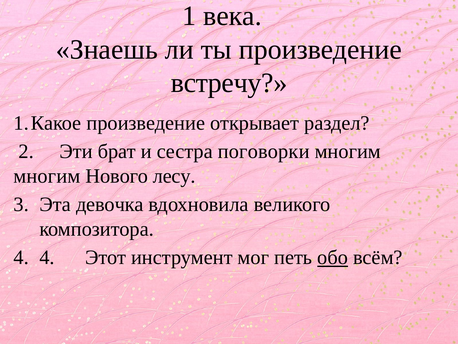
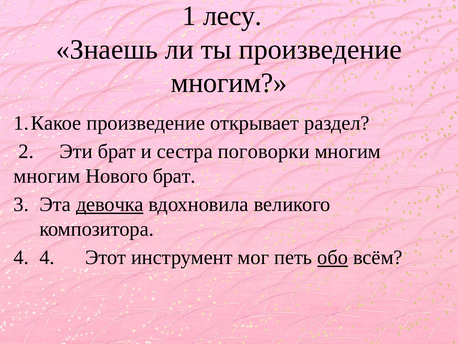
века: века -> лесу (233, 16)
встречу: встречу -> многим (229, 83)
Нового лесу: лесу -> брат (174, 176)
девочка underline: none -> present (110, 204)
